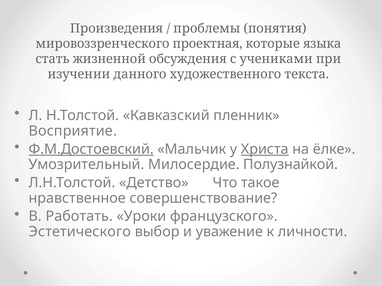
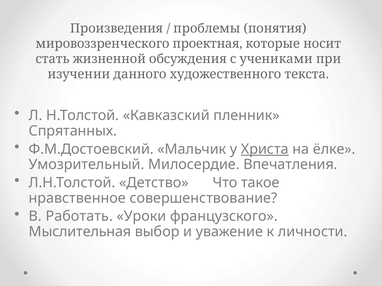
языка: языка -> носит (322, 44)
Восприятие: Восприятие -> Спрятанных (73, 131)
Ф.М.Достоевский underline: present -> none (91, 149)
Полузнайкой: Полузнайкой -> Впечатления (290, 165)
Эстетического: Эстетического -> Мыслительная (80, 232)
